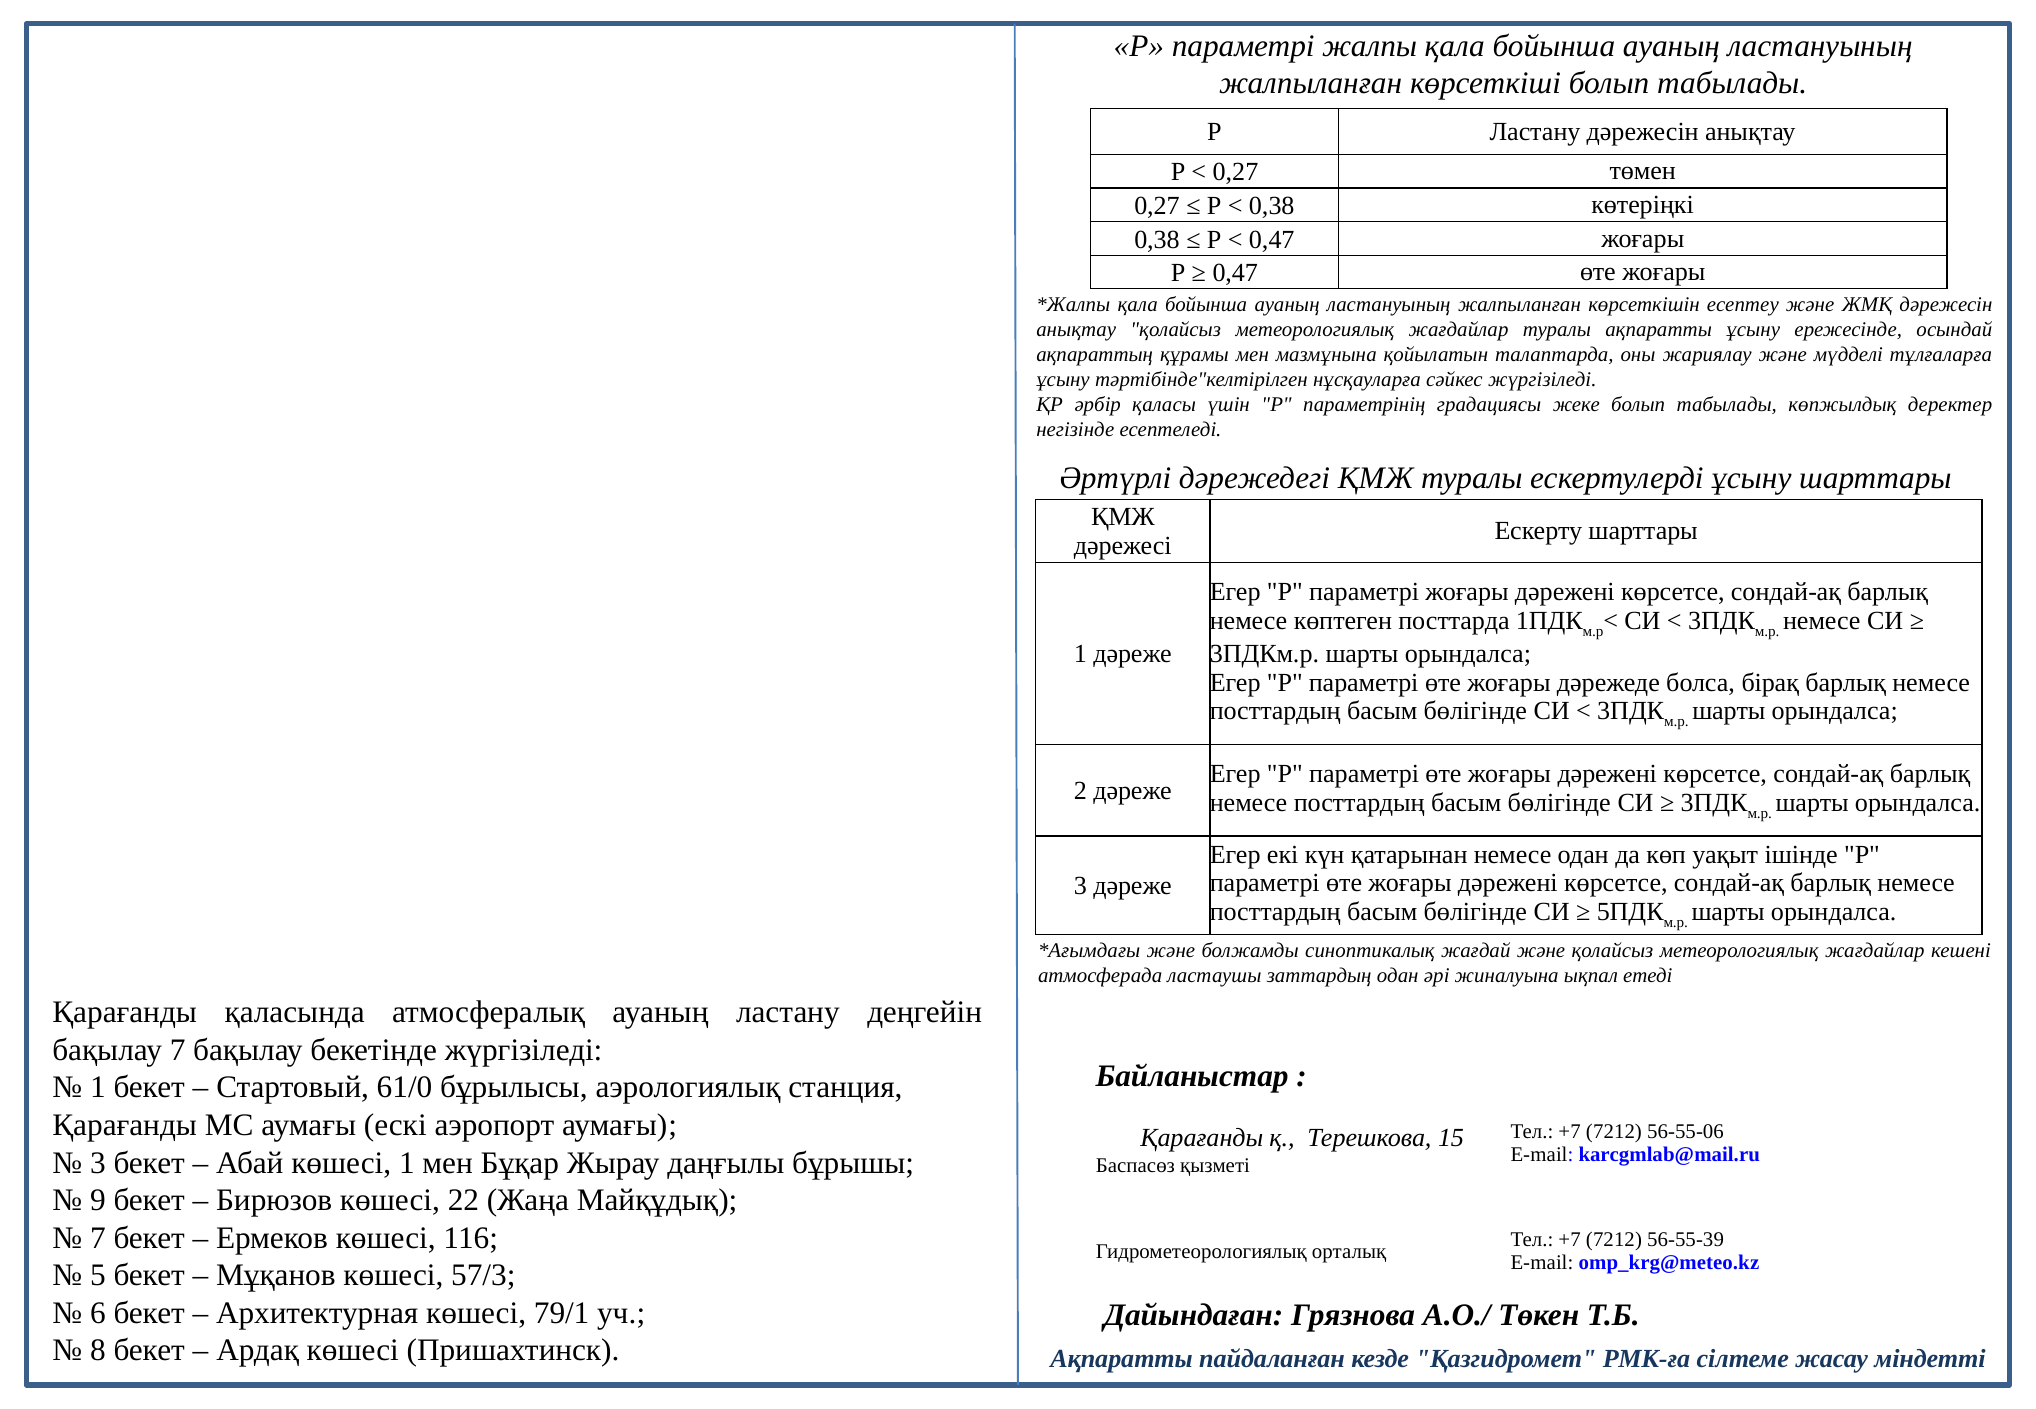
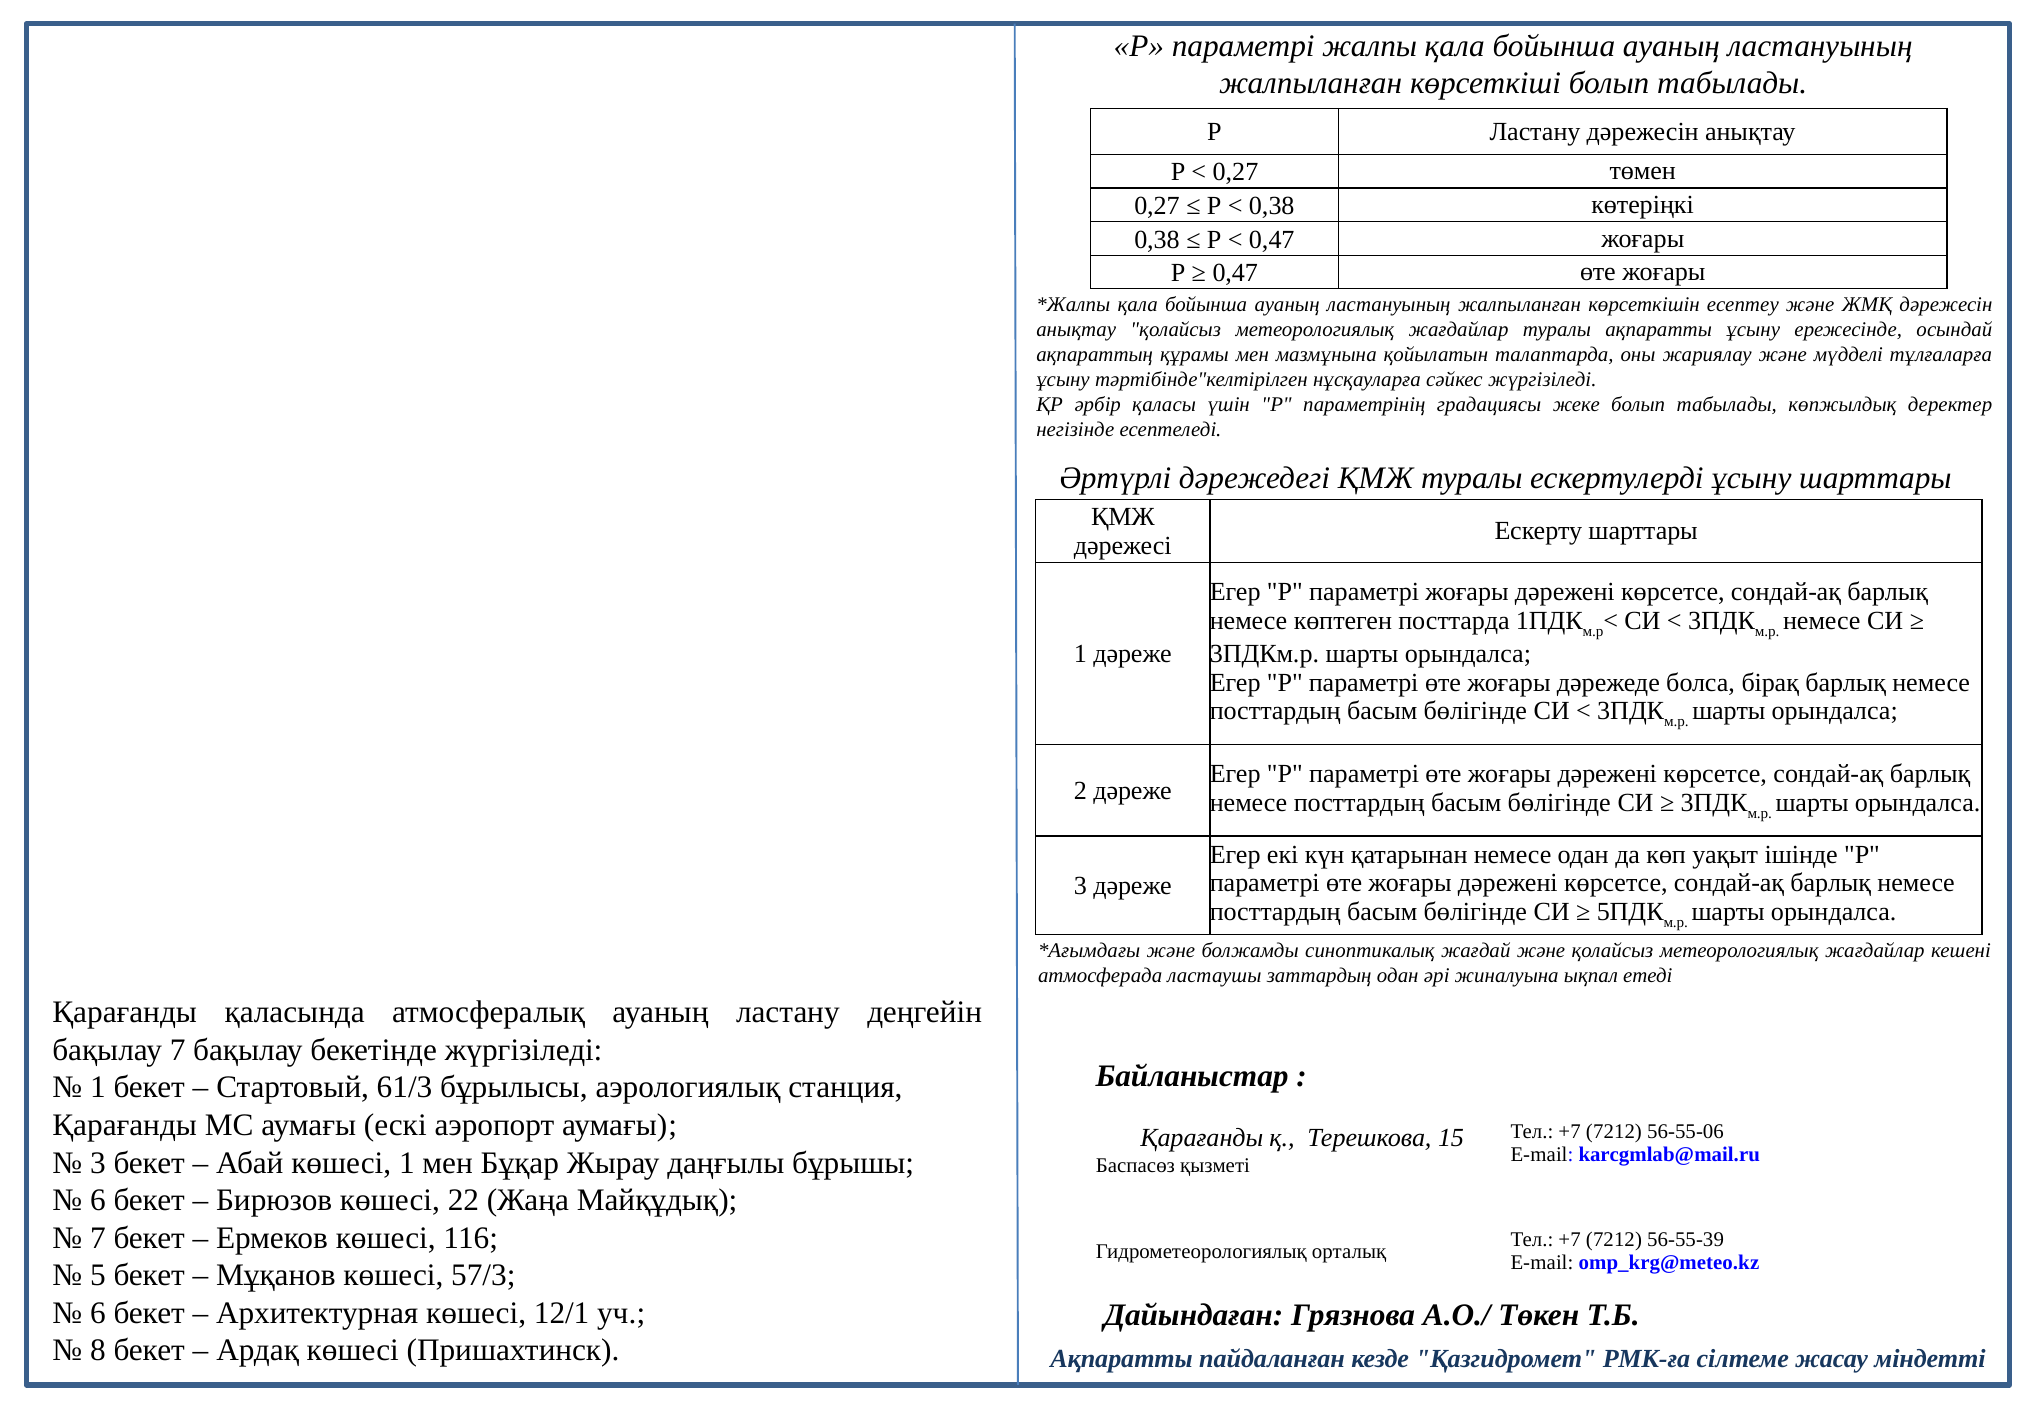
61/0: 61/0 -> 61/3 (405, 1088)
9: 9 -> 6 (98, 1201)
79/1: 79/1 -> 12/1 (562, 1314)
